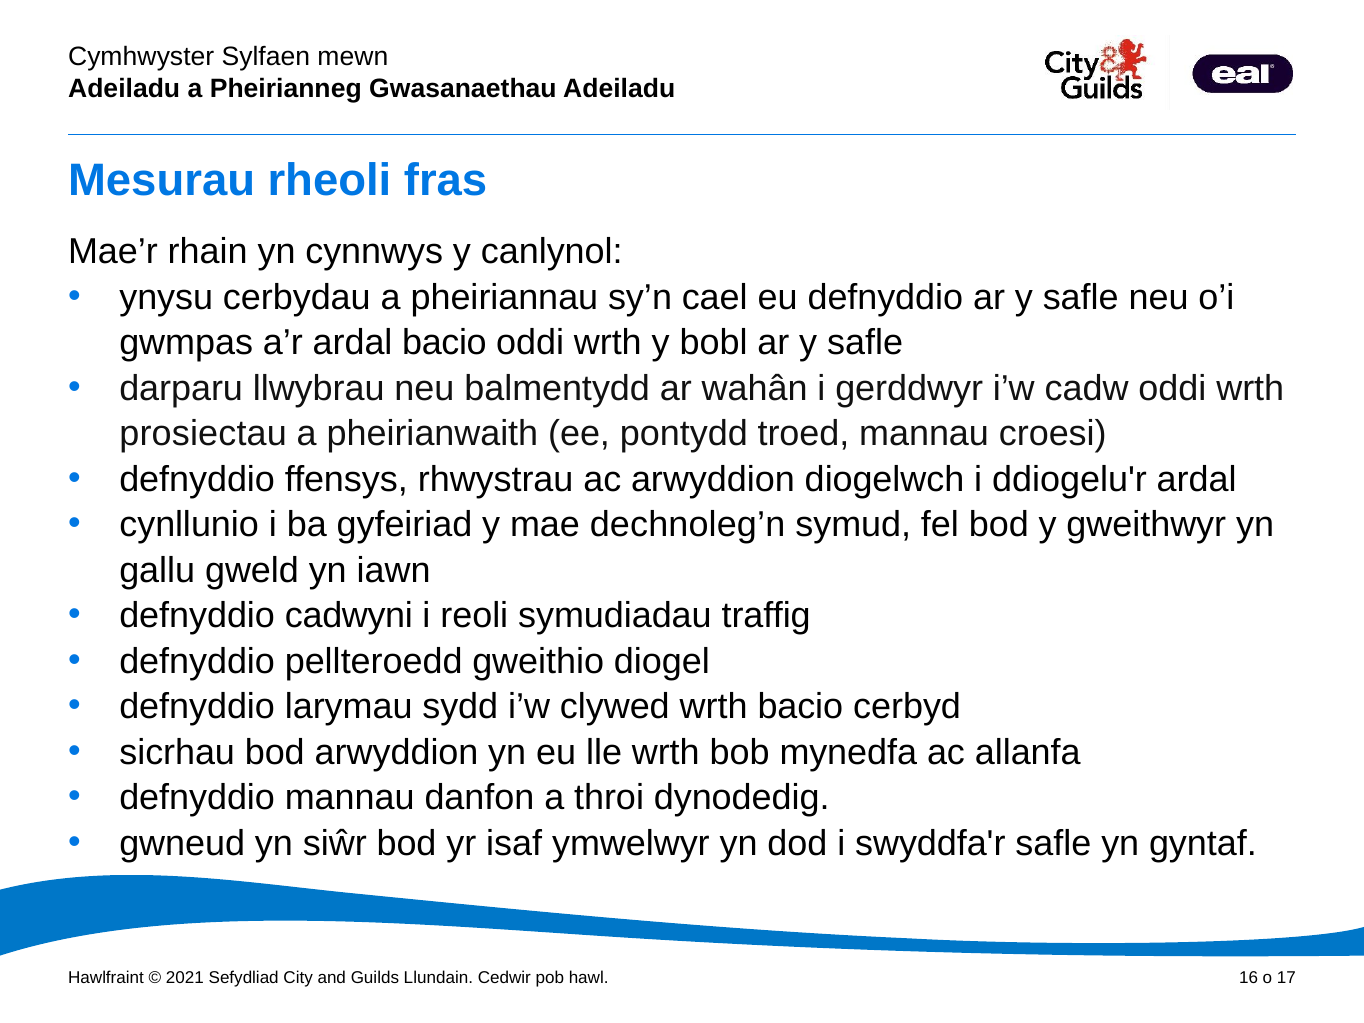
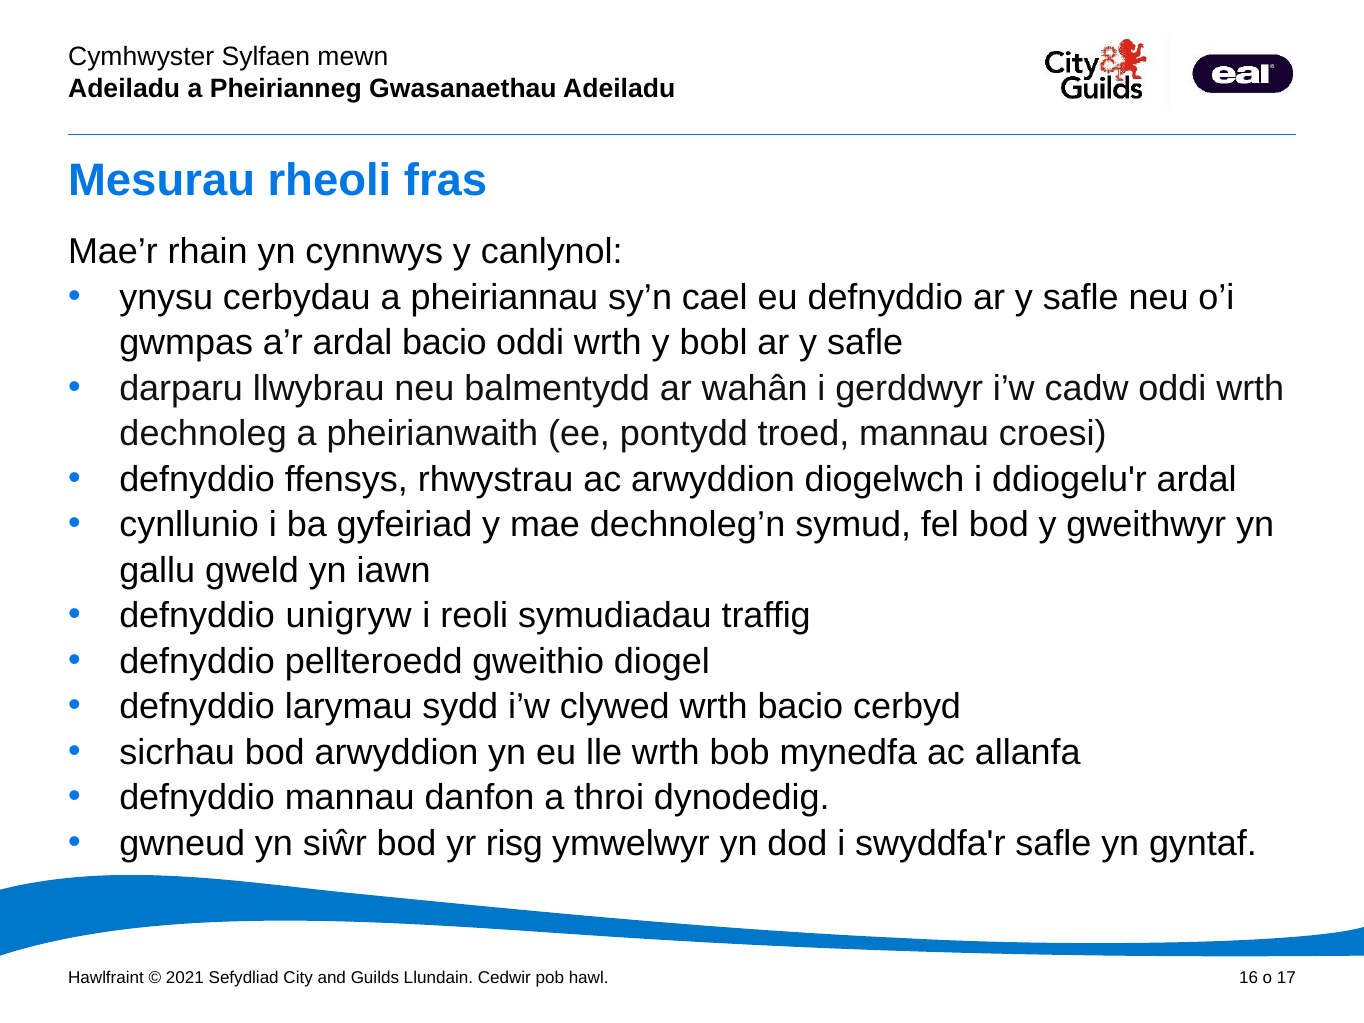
prosiectau: prosiectau -> dechnoleg (203, 434)
cadwyni: cadwyni -> unigryw (349, 616)
isaf: isaf -> risg (514, 843)
